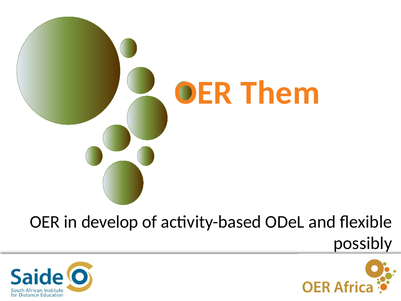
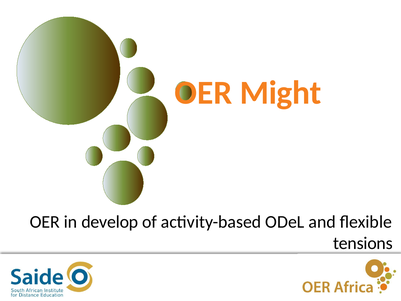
Them: Them -> Might (281, 93)
possibly: possibly -> tensions (363, 243)
